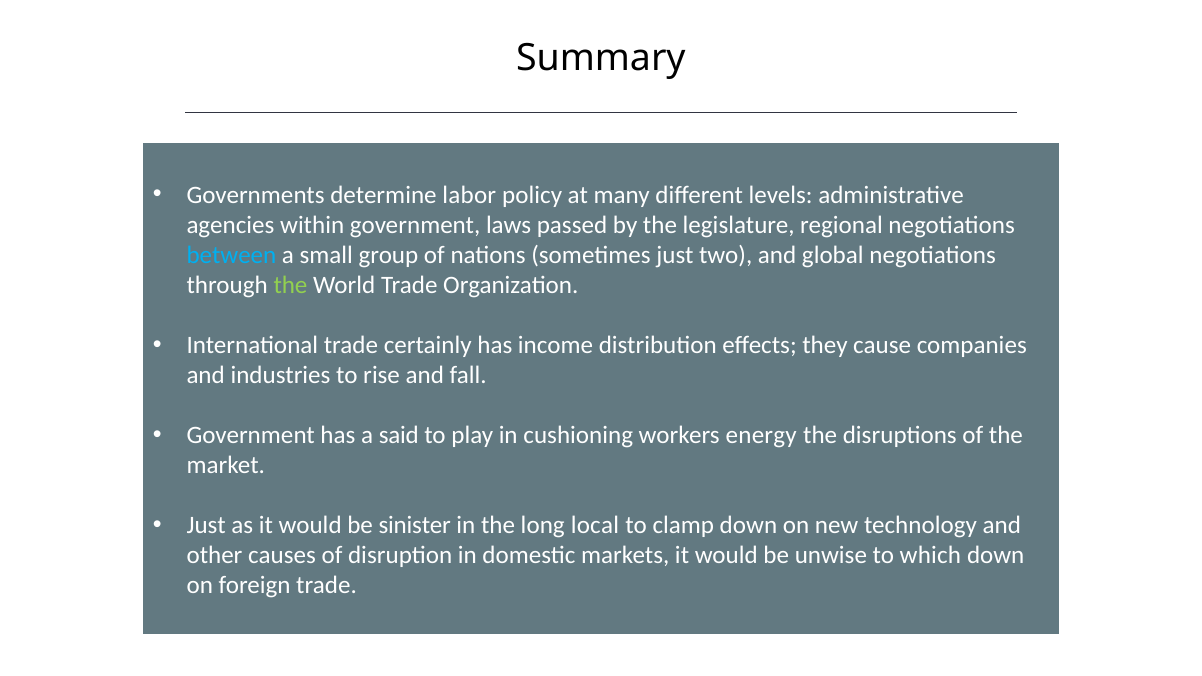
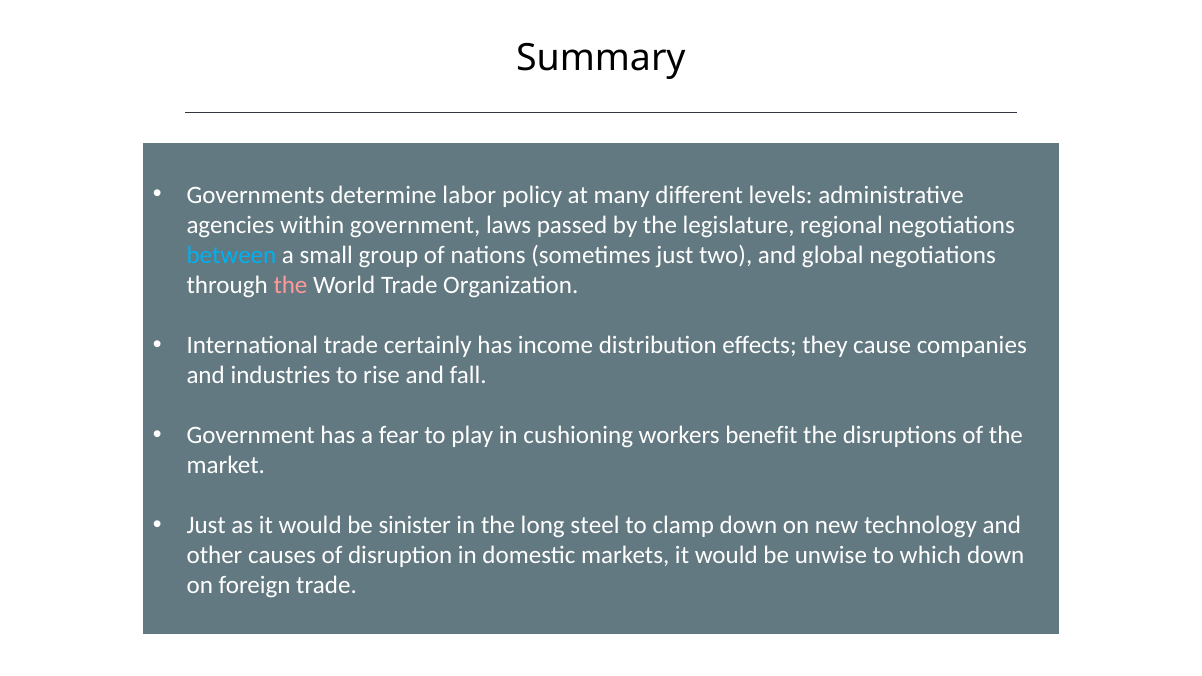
the colour: light green -> pink (290, 285)
said: said -> fear (399, 435)
energy: energy -> benefit (761, 435)
local: local -> steel (595, 526)
